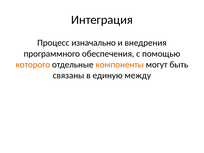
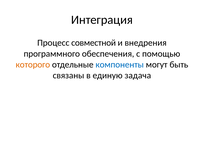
изначально: изначально -> совместной (94, 43)
компоненты colour: orange -> blue (120, 65)
между: между -> задача (138, 75)
